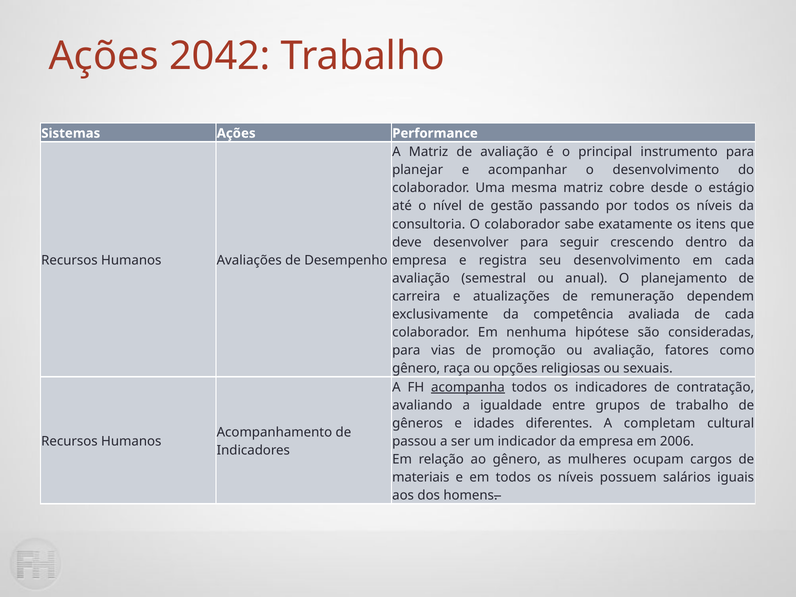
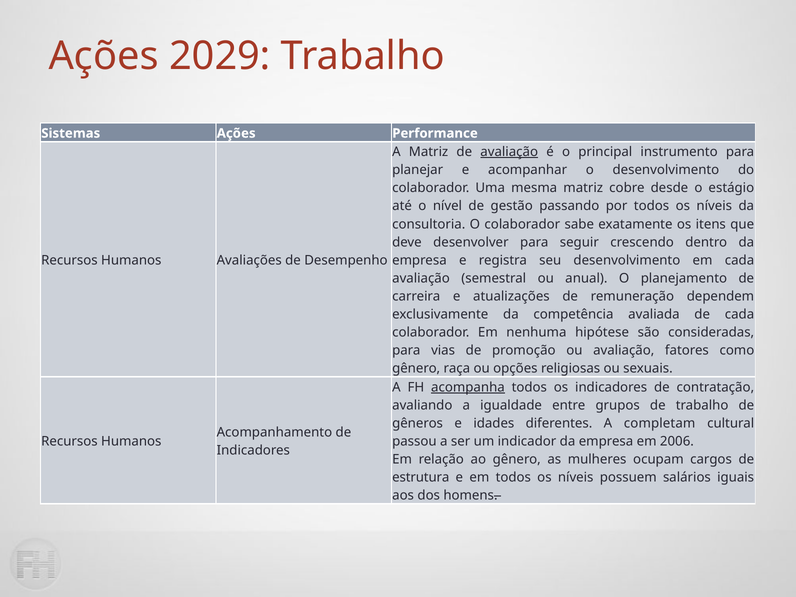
2042: 2042 -> 2029 (220, 56)
avaliação underline: none -> present (509, 152)
materiais: materiais -> estrutura (421, 477)
